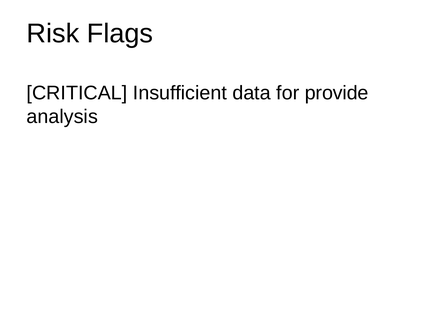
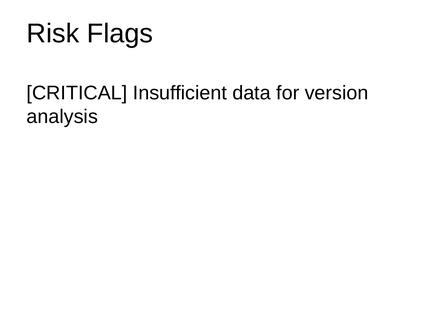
provide: provide -> version (337, 93)
